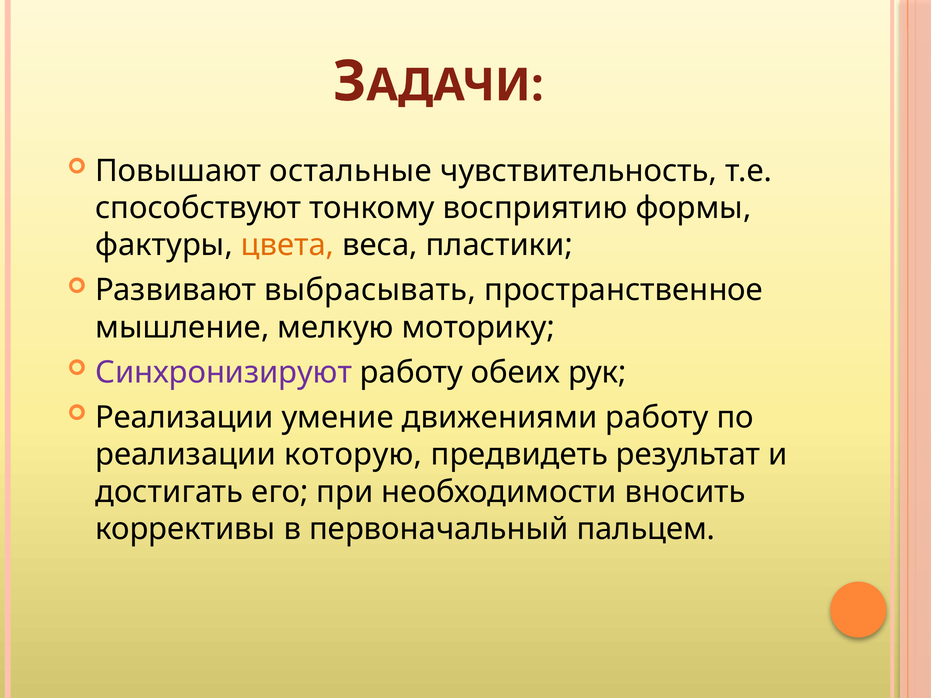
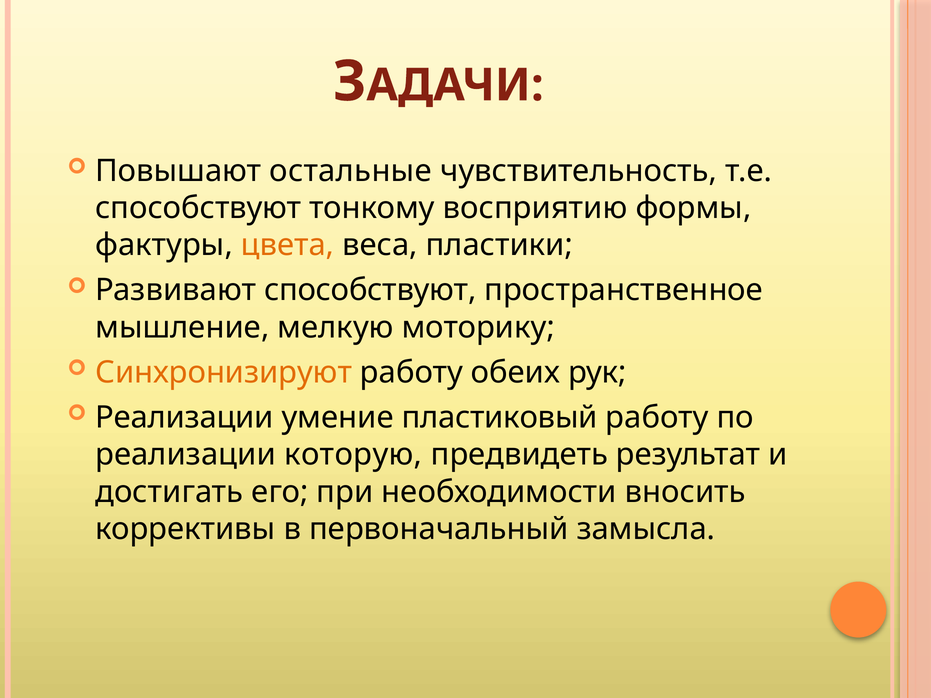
Развивают выбрасывать: выбрасывать -> способствуют (370, 290)
Синхронизируют colour: purple -> orange (224, 373)
движениями: движениями -> пластиковый (500, 418)
пальцем: пальцем -> замысла (646, 529)
